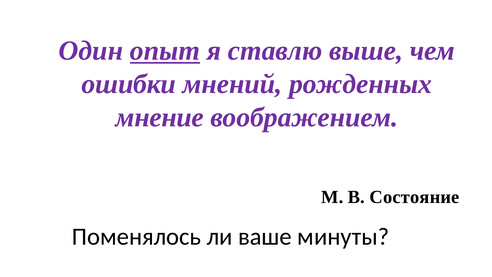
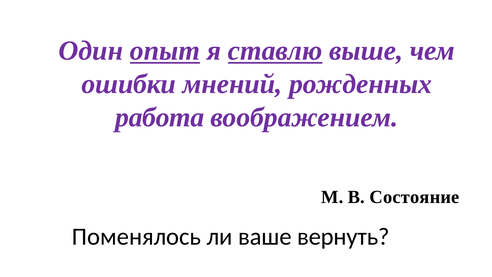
ставлю underline: none -> present (275, 51)
мнение: мнение -> работа (160, 117)
минуты: минуты -> вернуть (343, 237)
